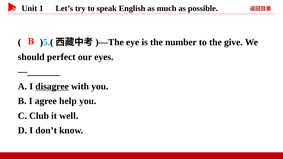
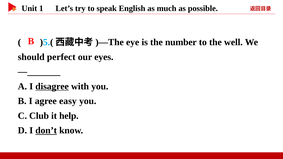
give: give -> well (233, 42)
help: help -> easy (68, 101)
well: well -> help (69, 116)
don’t underline: none -> present (46, 131)
